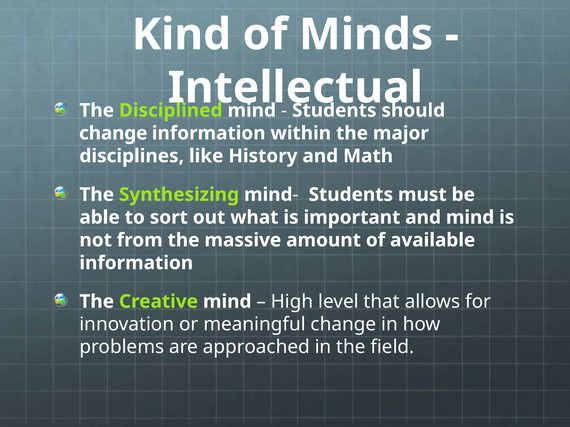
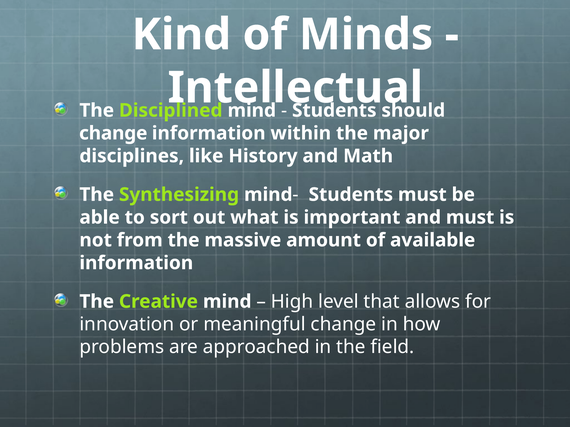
and mind: mind -> must (470, 218)
